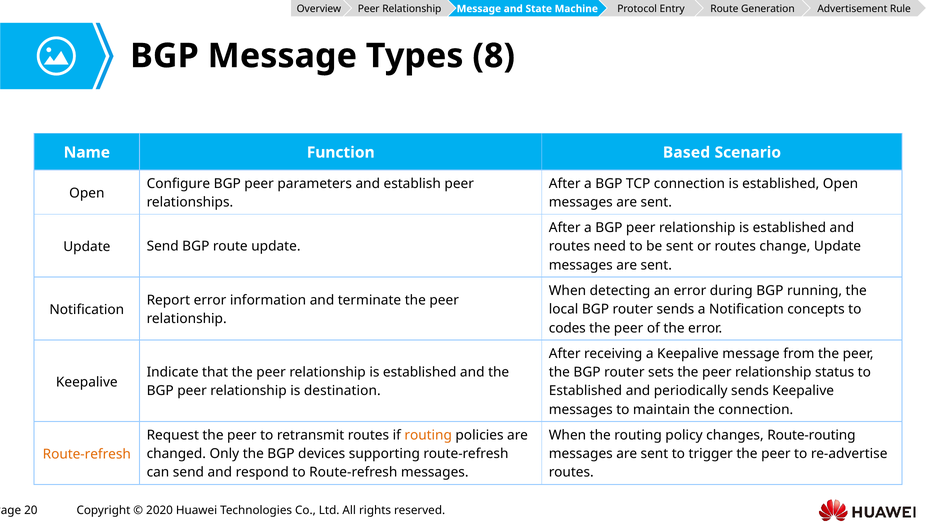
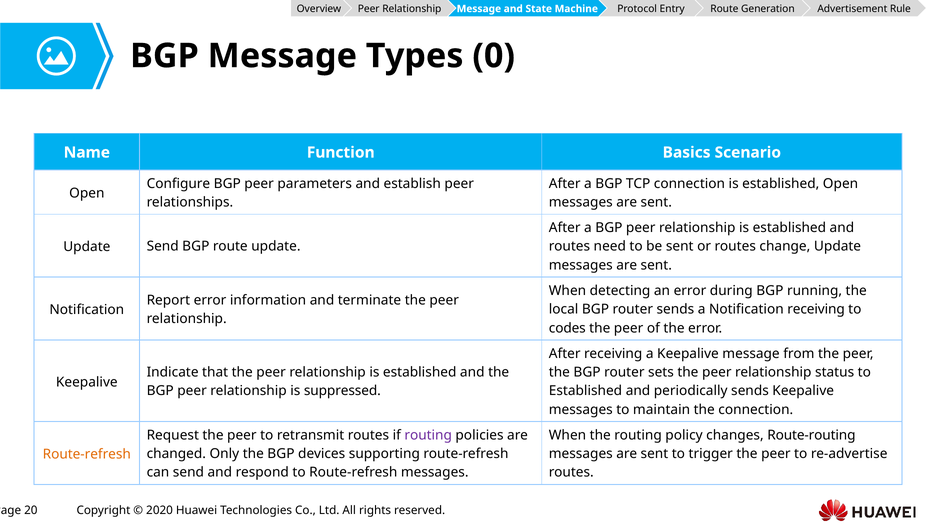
8: 8 -> 0 (494, 56)
Based: Based -> Basics (687, 152)
Notification concepts: concepts -> receiving (816, 309)
destination: destination -> suppressed (342, 391)
routing colour: orange -> purple (428, 435)
